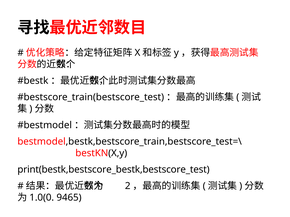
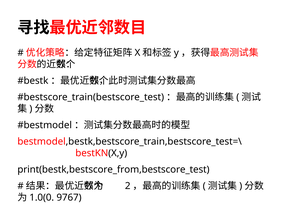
print(bestk,bestscore_bestk,bestscore_test: print(bestk,bestscore_bestk,bestscore_test -> print(bestk,bestscore_from,bestscore_test (113, 170)
9465: 9465 -> 9767 (69, 198)
